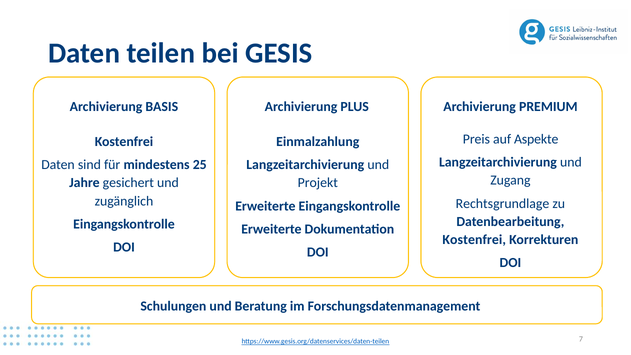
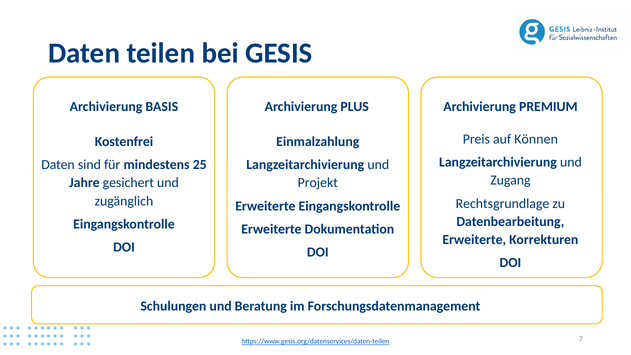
Aspekte: Aspekte -> Können (536, 139)
Kostenfrei: Kostenfrei -> Erweiterte (474, 240)
